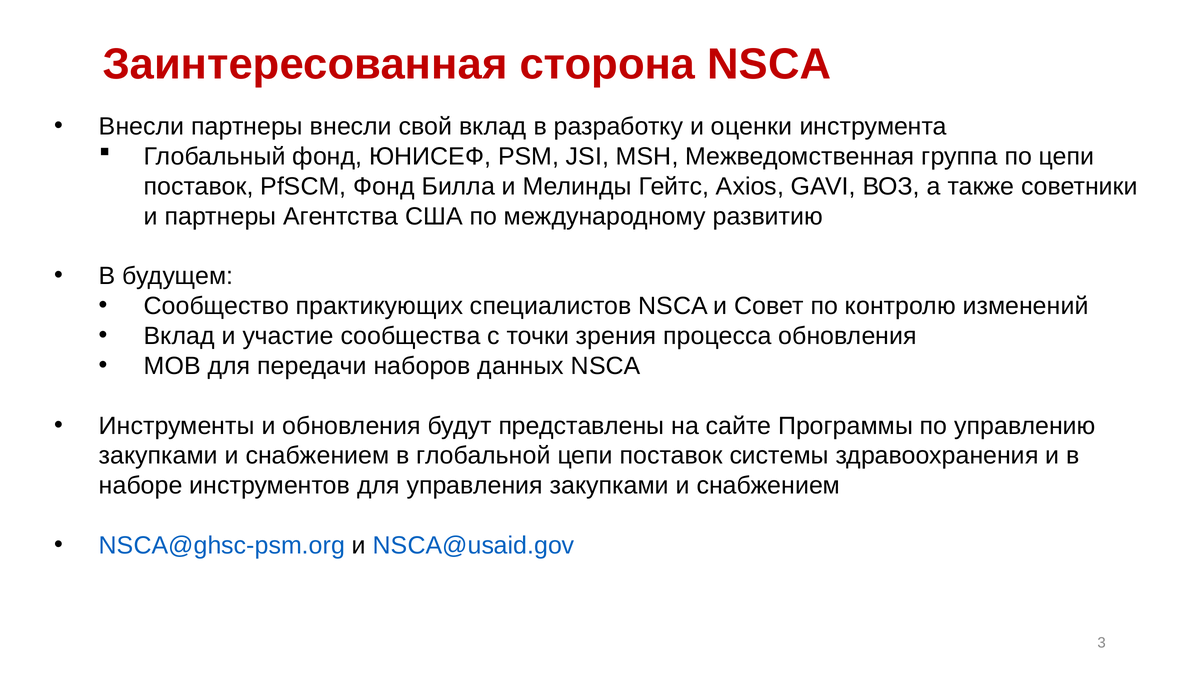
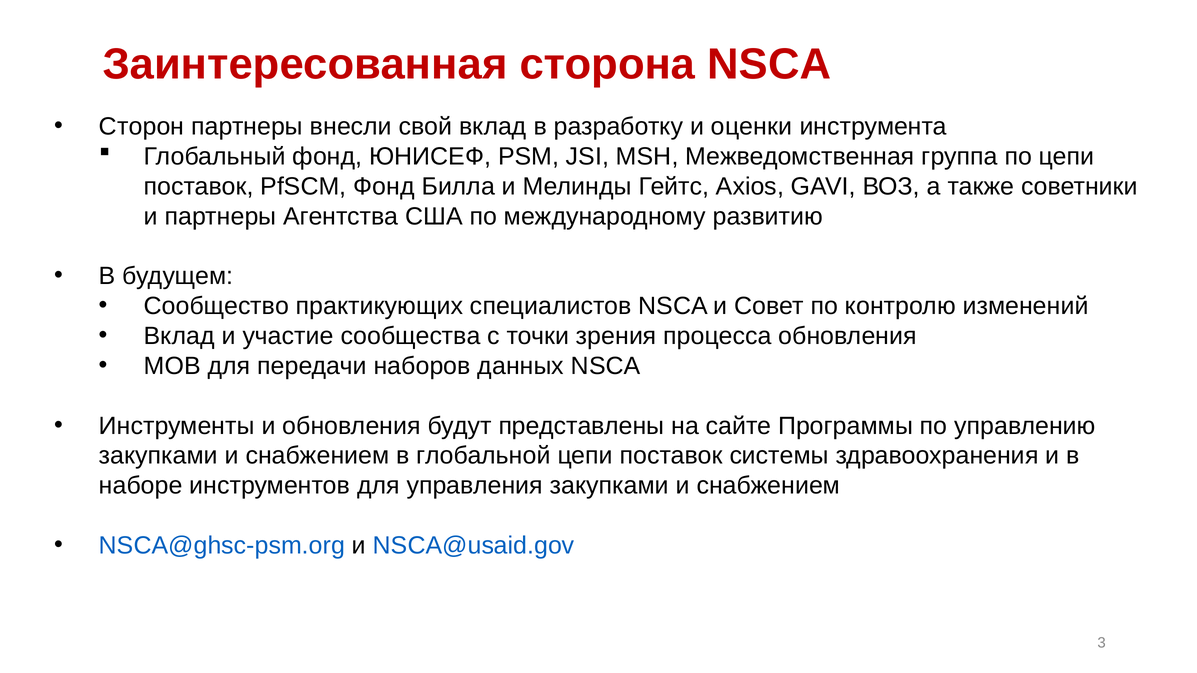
Внесли: Внесли -> Сторон (142, 127)
